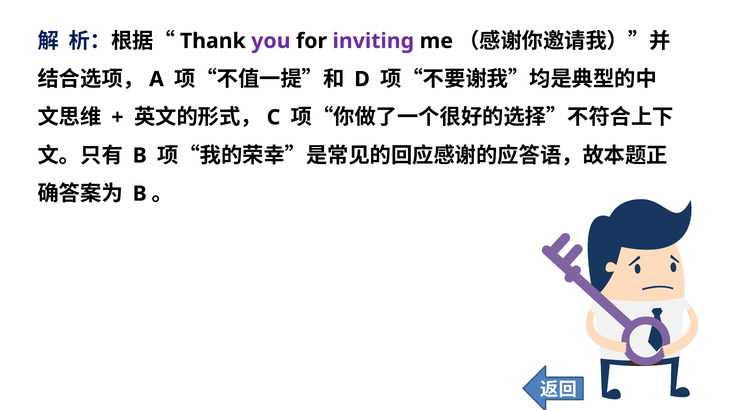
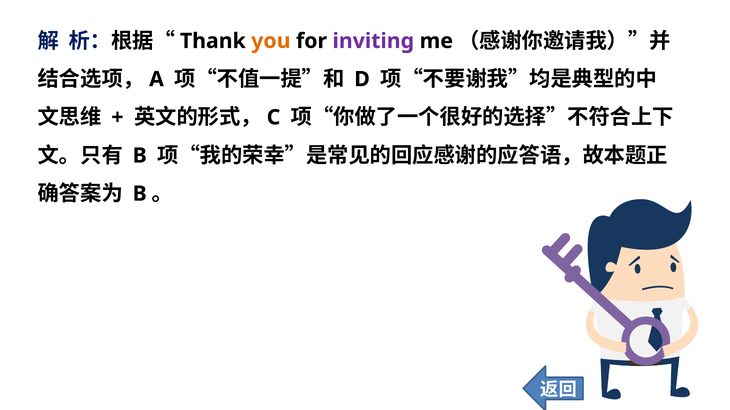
you colour: purple -> orange (271, 41)
